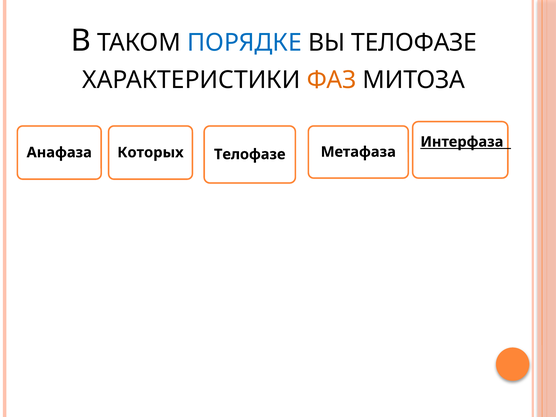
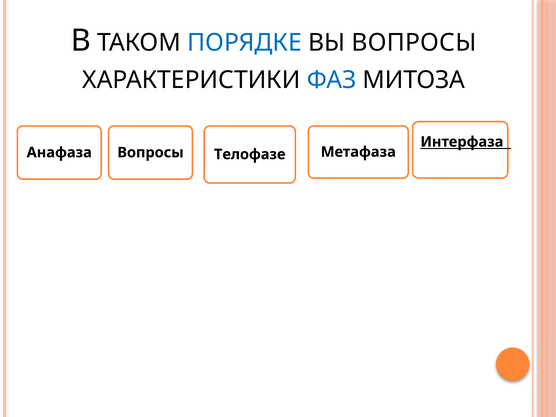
ВЫ ТЕЛОФАЗЕ: ТЕЛОФАЗЕ -> ВОПРОСЫ (414, 43)
ФАЗ colour: orange -> blue (332, 80)
Которых: Которых -> Вопросы (151, 152)
